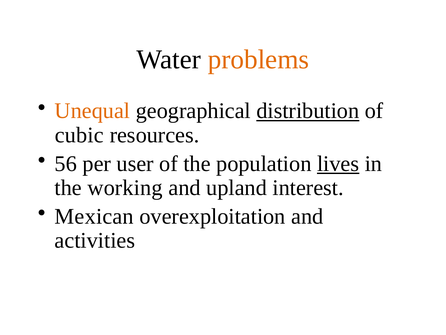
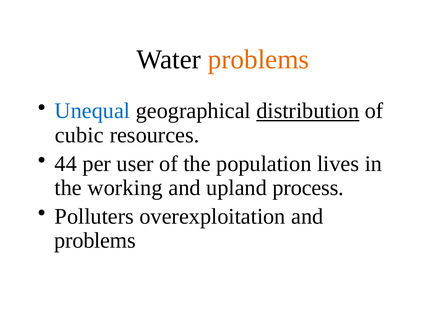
Unequal colour: orange -> blue (92, 111)
56: 56 -> 44 (66, 163)
lives underline: present -> none (338, 163)
interest: interest -> process (308, 187)
Mexican: Mexican -> Polluters (94, 216)
activities: activities -> problems (95, 240)
